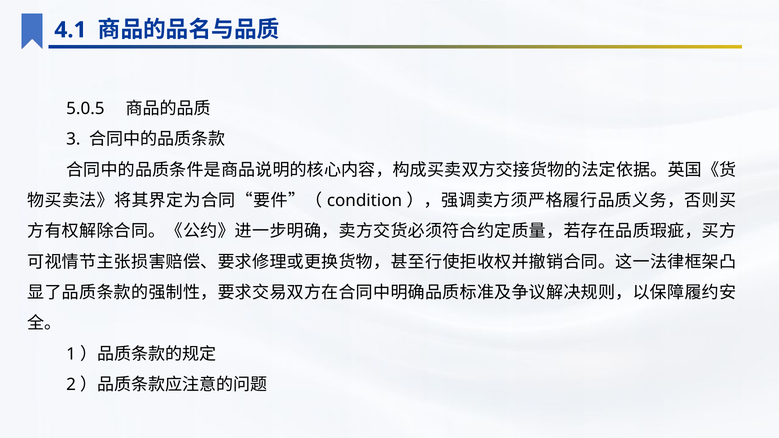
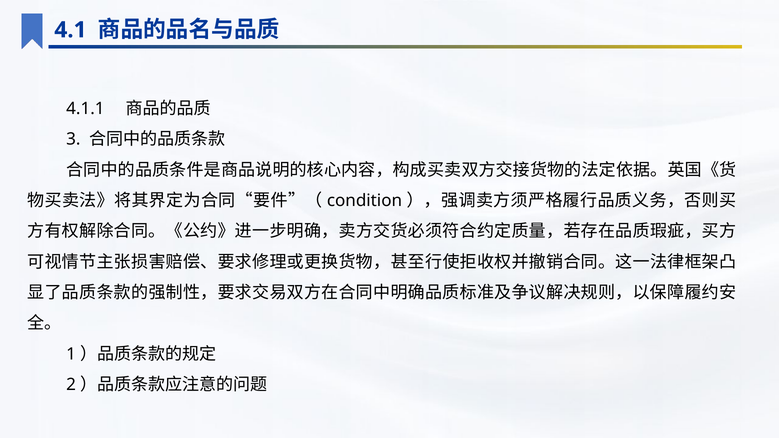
5.0.5: 5.0.5 -> 4.1.1 (85, 109)
